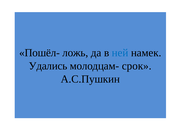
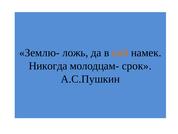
Пошёл-: Пошёл- -> Землю- (39, 53)
ней colour: blue -> orange (120, 53)
Удались: Удались -> Никогда (48, 66)
